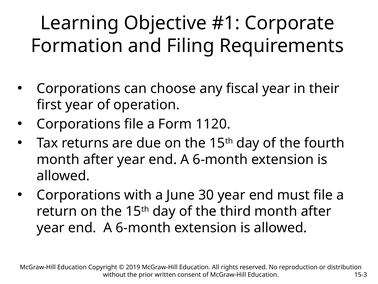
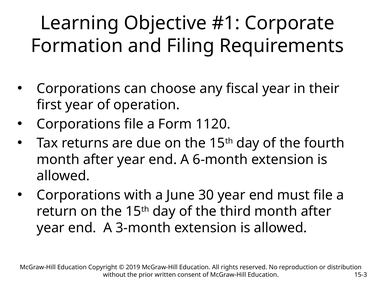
6-month: 6-month -> 3-month (143, 227)
